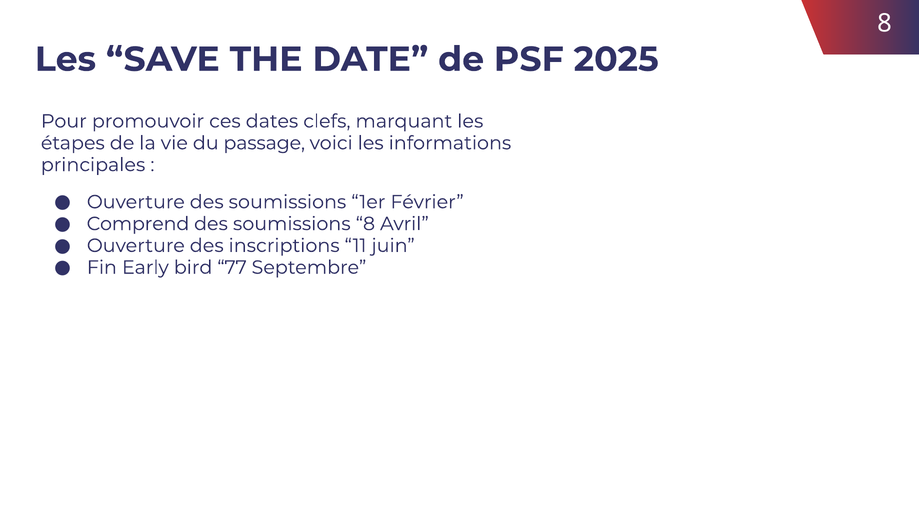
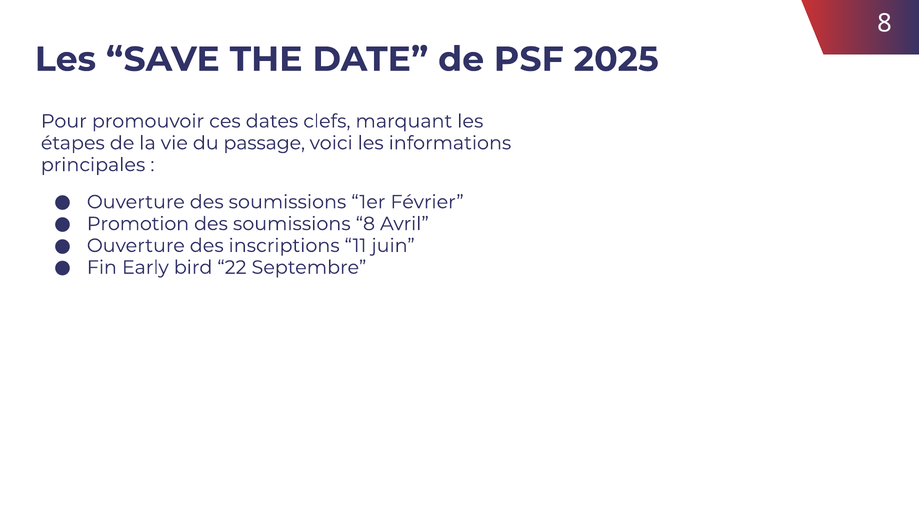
Comprend: Comprend -> Promotion (138, 224)
77: 77 -> 22 (232, 267)
